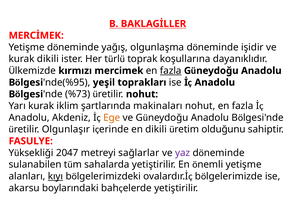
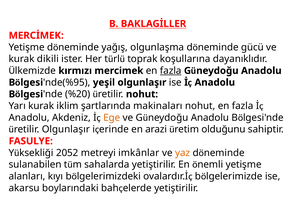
işidir: işidir -> gücü (252, 47)
yeşil toprakları: toprakları -> olgunlaşır (142, 82)
%73: %73 -> %20 (78, 94)
en dikili: dikili -> arazi (156, 129)
2047: 2047 -> 2052 (67, 153)
sağlarlar: sağlarlar -> imkânlar (139, 153)
yaz colour: purple -> orange (183, 153)
kıyı underline: present -> none (55, 176)
